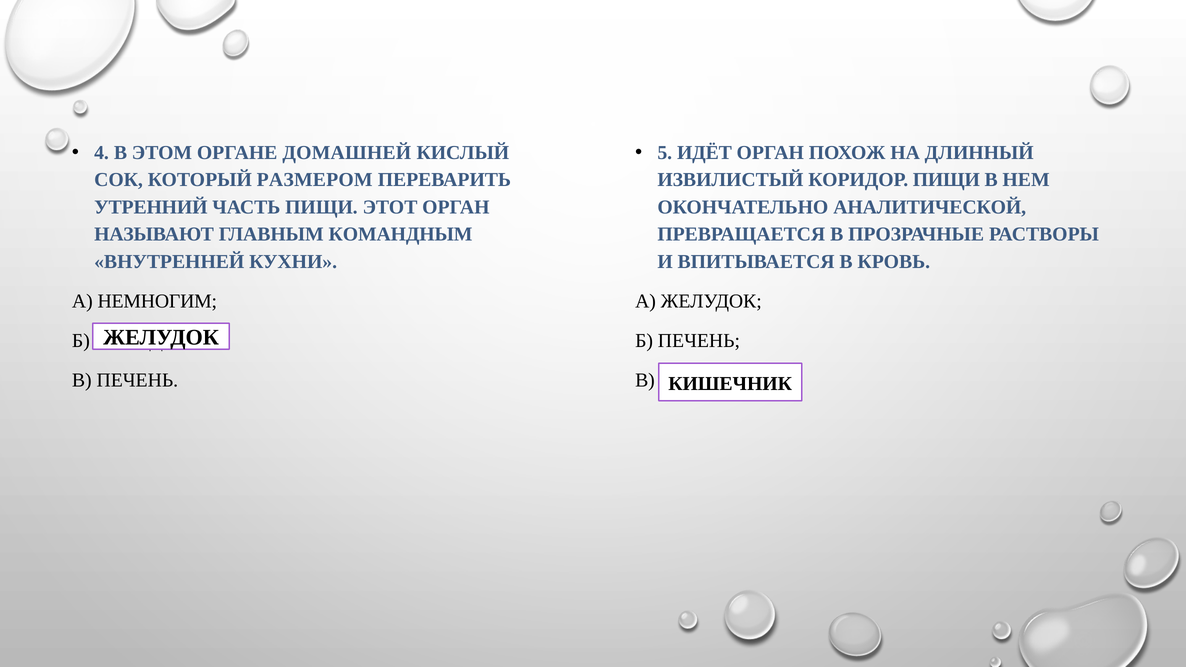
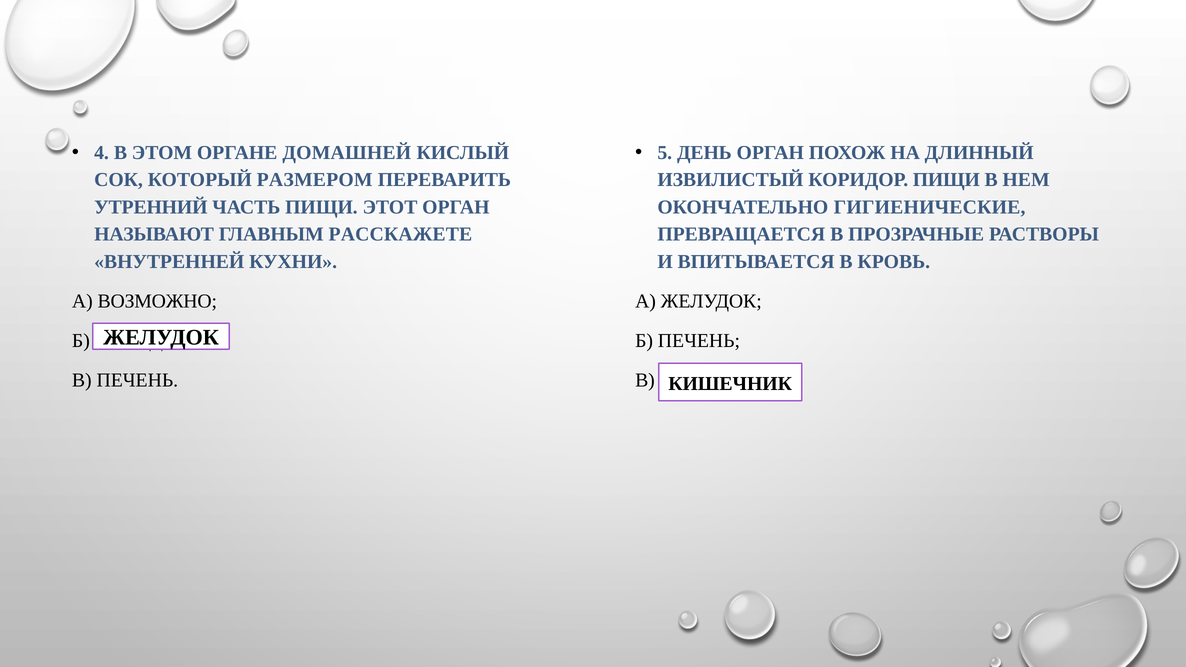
ИДЁТ: ИДЁТ -> ДЕНЬ (704, 153)
АНАЛИТИЧЕСКОЙ: АНАЛИТИЧЕСКОЙ -> ГИГИЕНИЧЕСКИЕ (930, 207)
КОМАНДНЫМ: КОМАНДНЫМ -> РАССКАЖЕТЕ (400, 234)
НЕМНОГИМ: НЕМНОГИМ -> ВОЗМОЖНО (157, 301)
